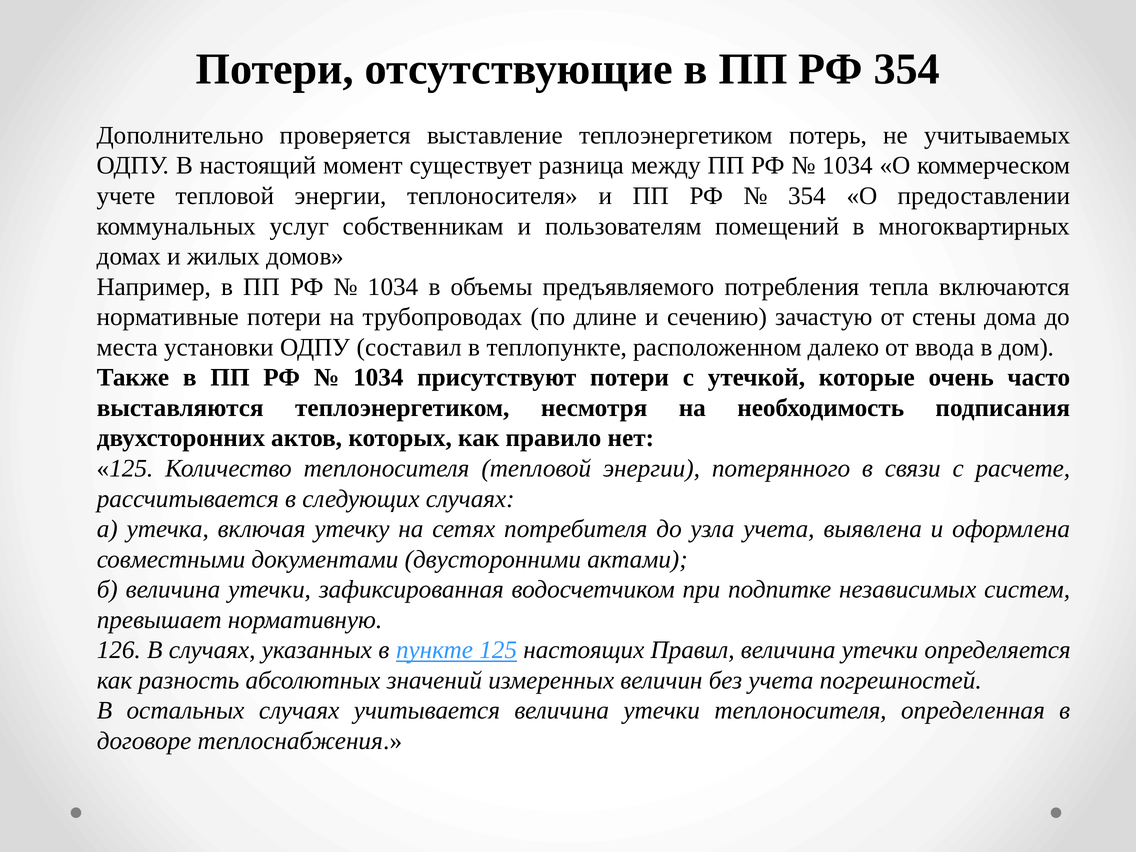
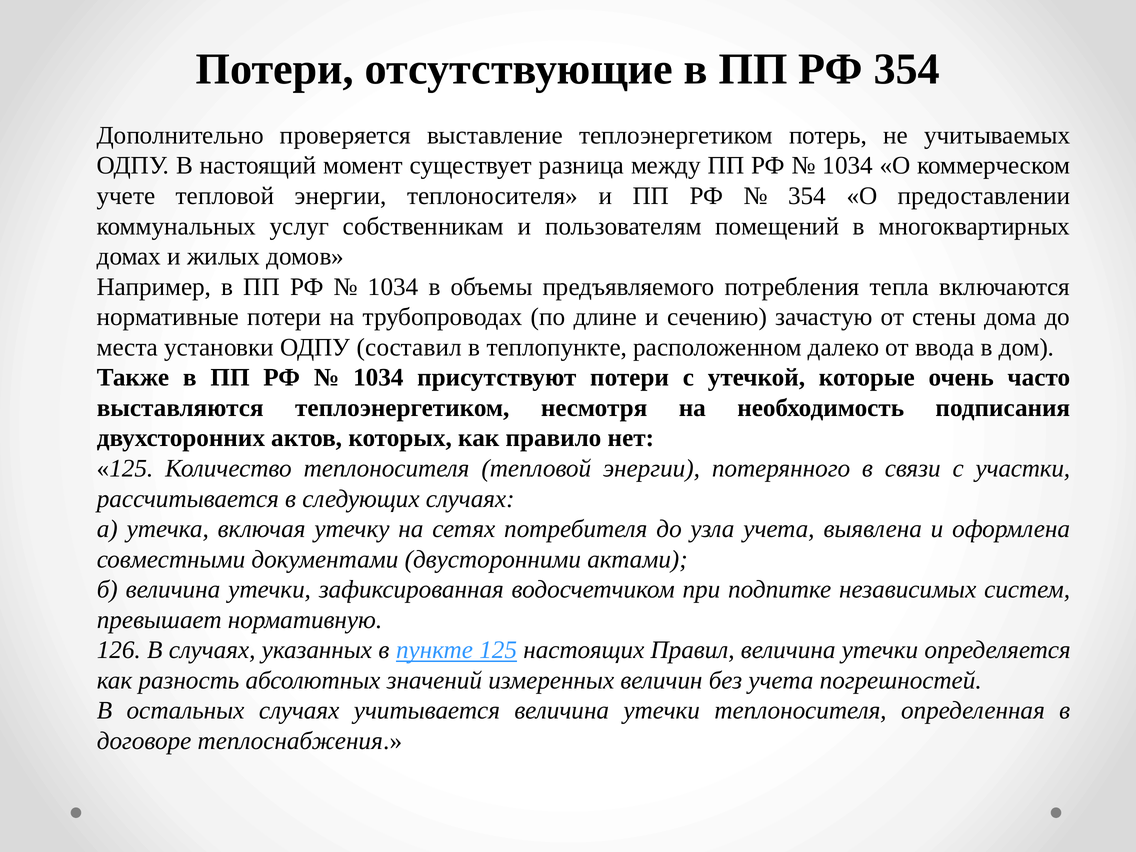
расчете: расчете -> участки (1023, 468)
